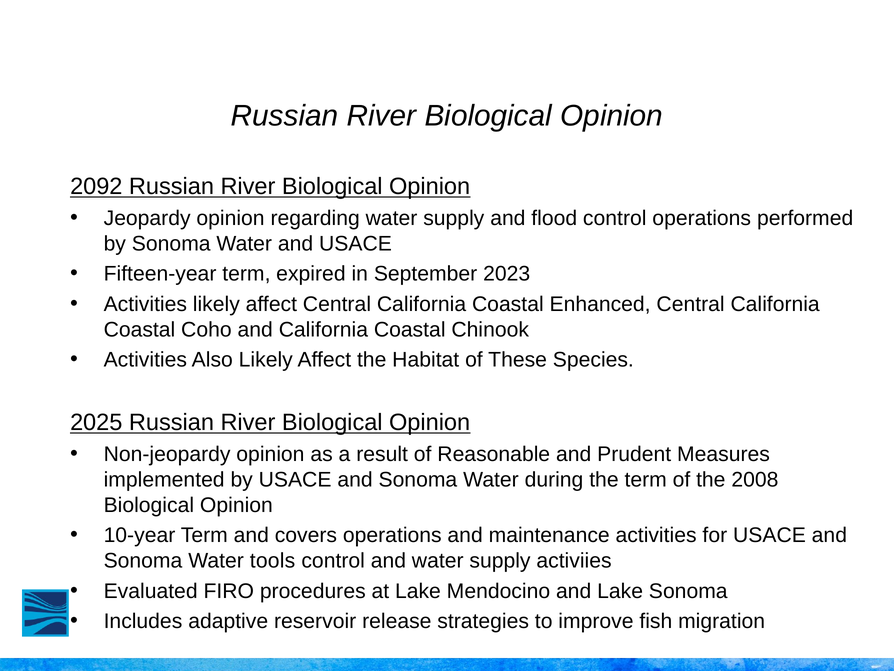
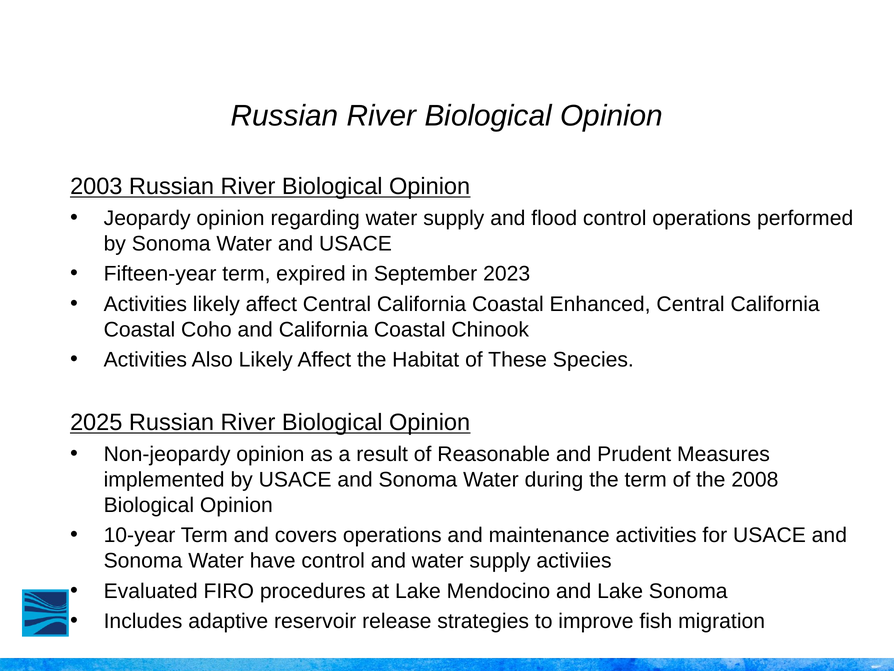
2092: 2092 -> 2003 (96, 186)
tools: tools -> have (273, 560)
